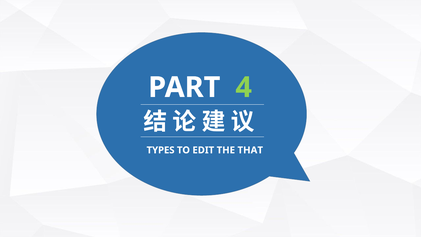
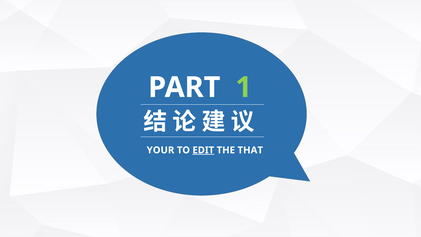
4: 4 -> 1 (244, 87)
TYPES: TYPES -> YOUR (160, 150)
EDIT underline: none -> present (203, 150)
